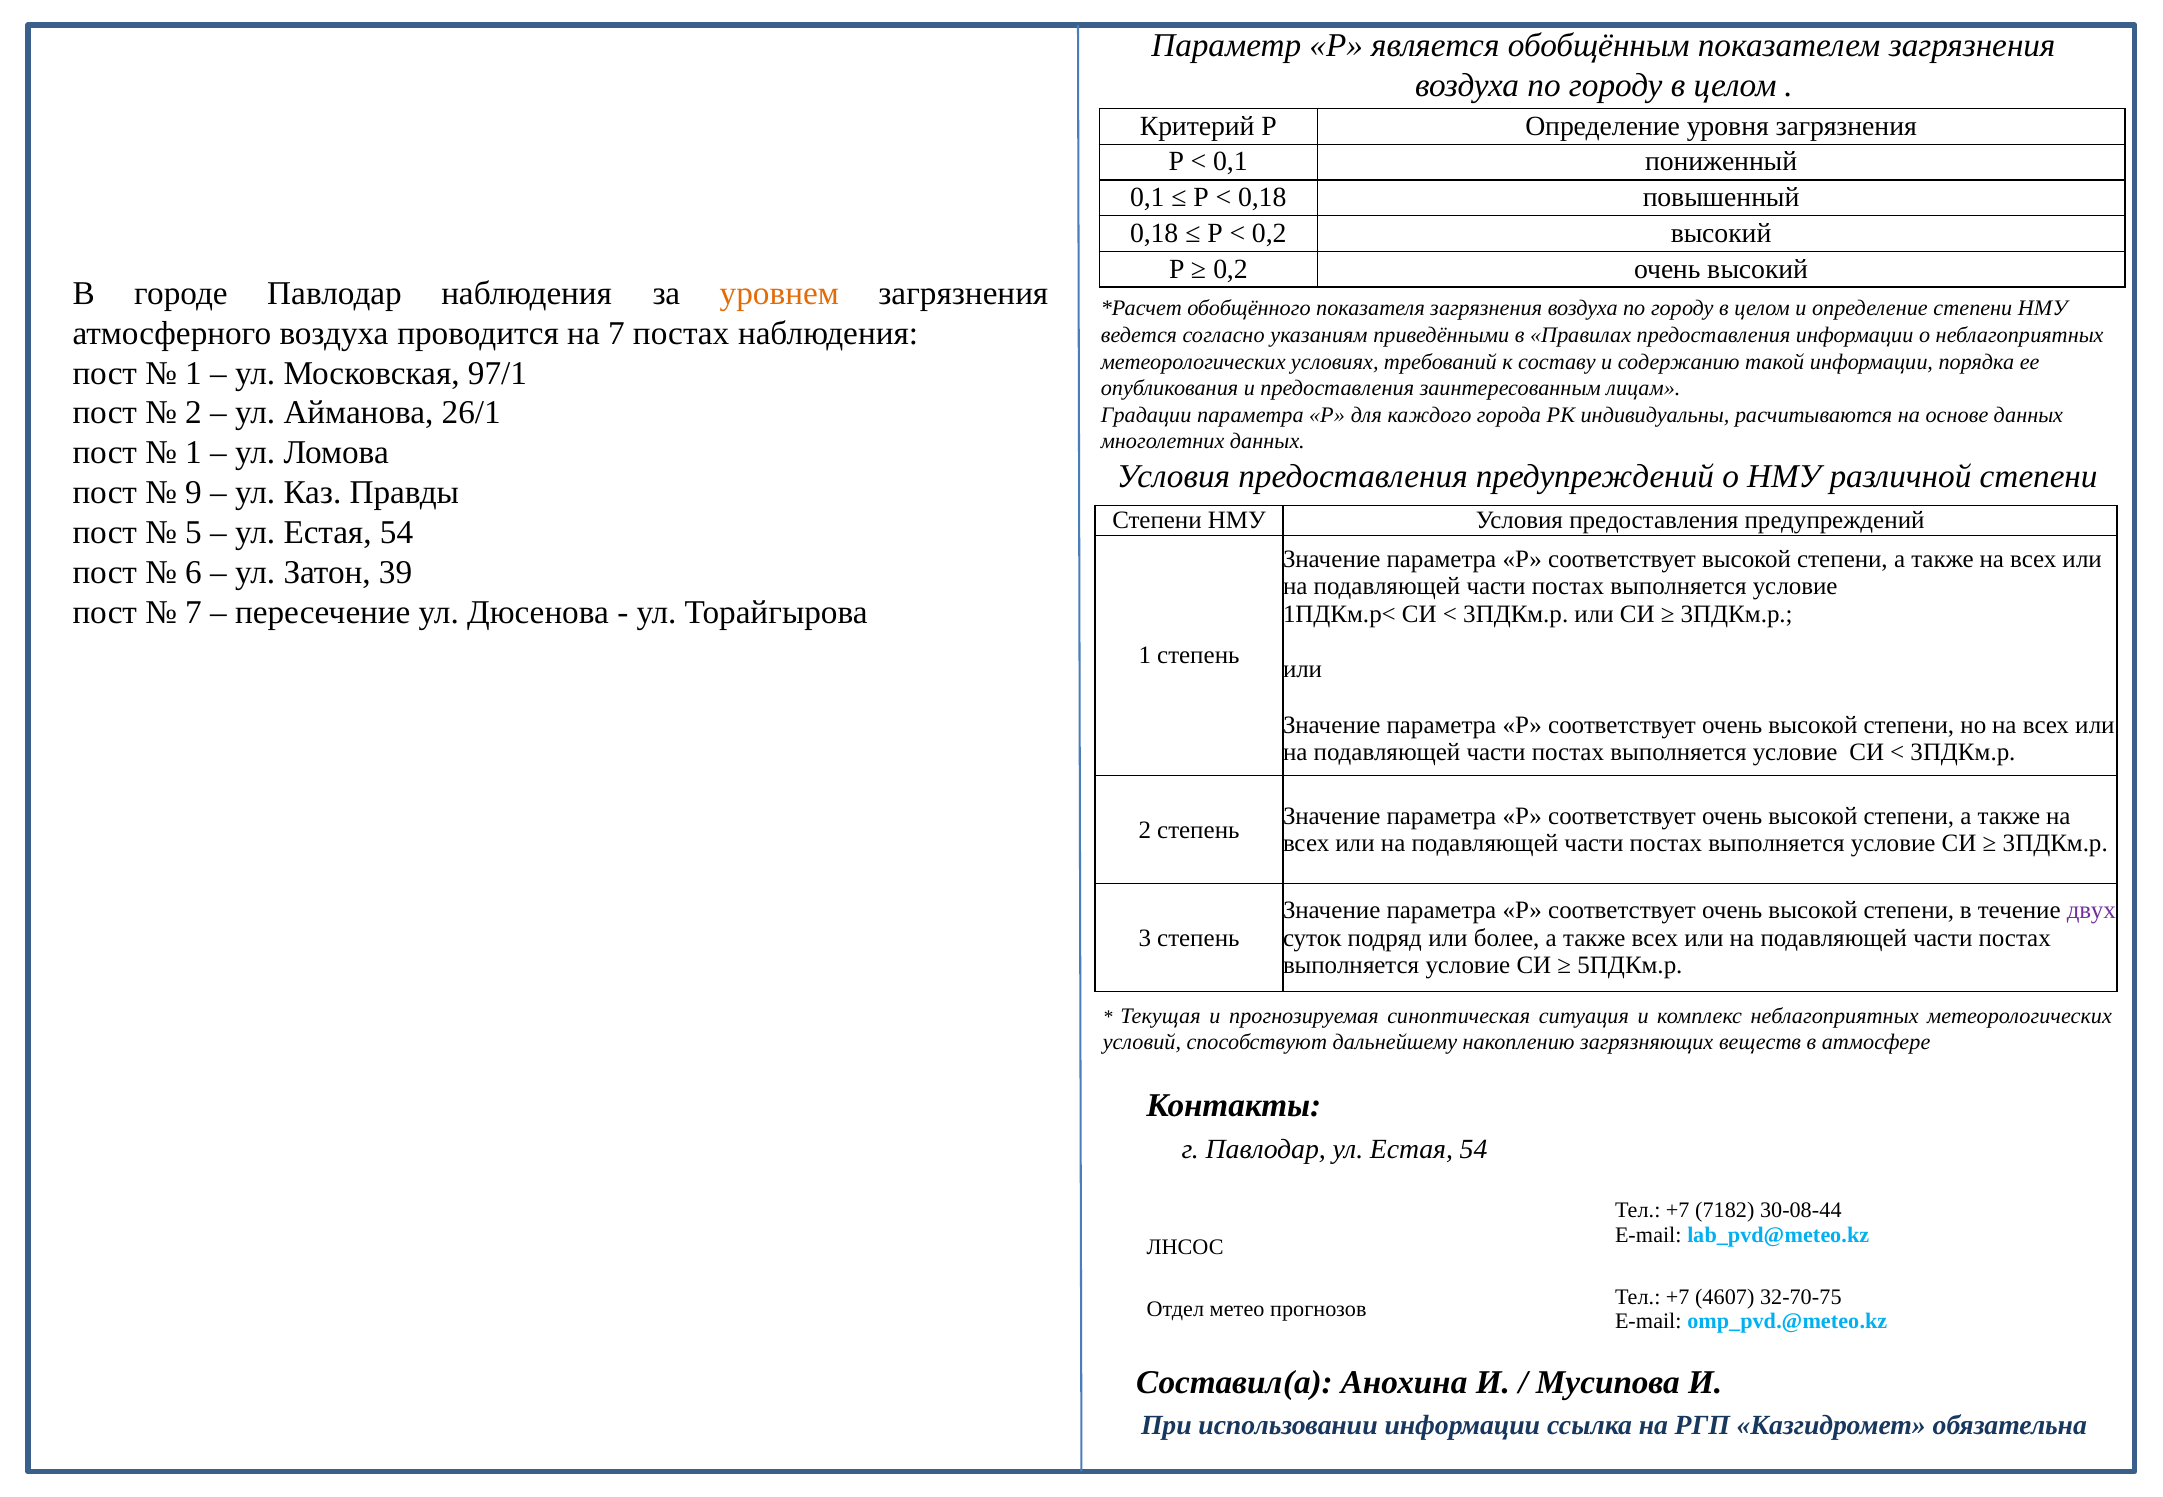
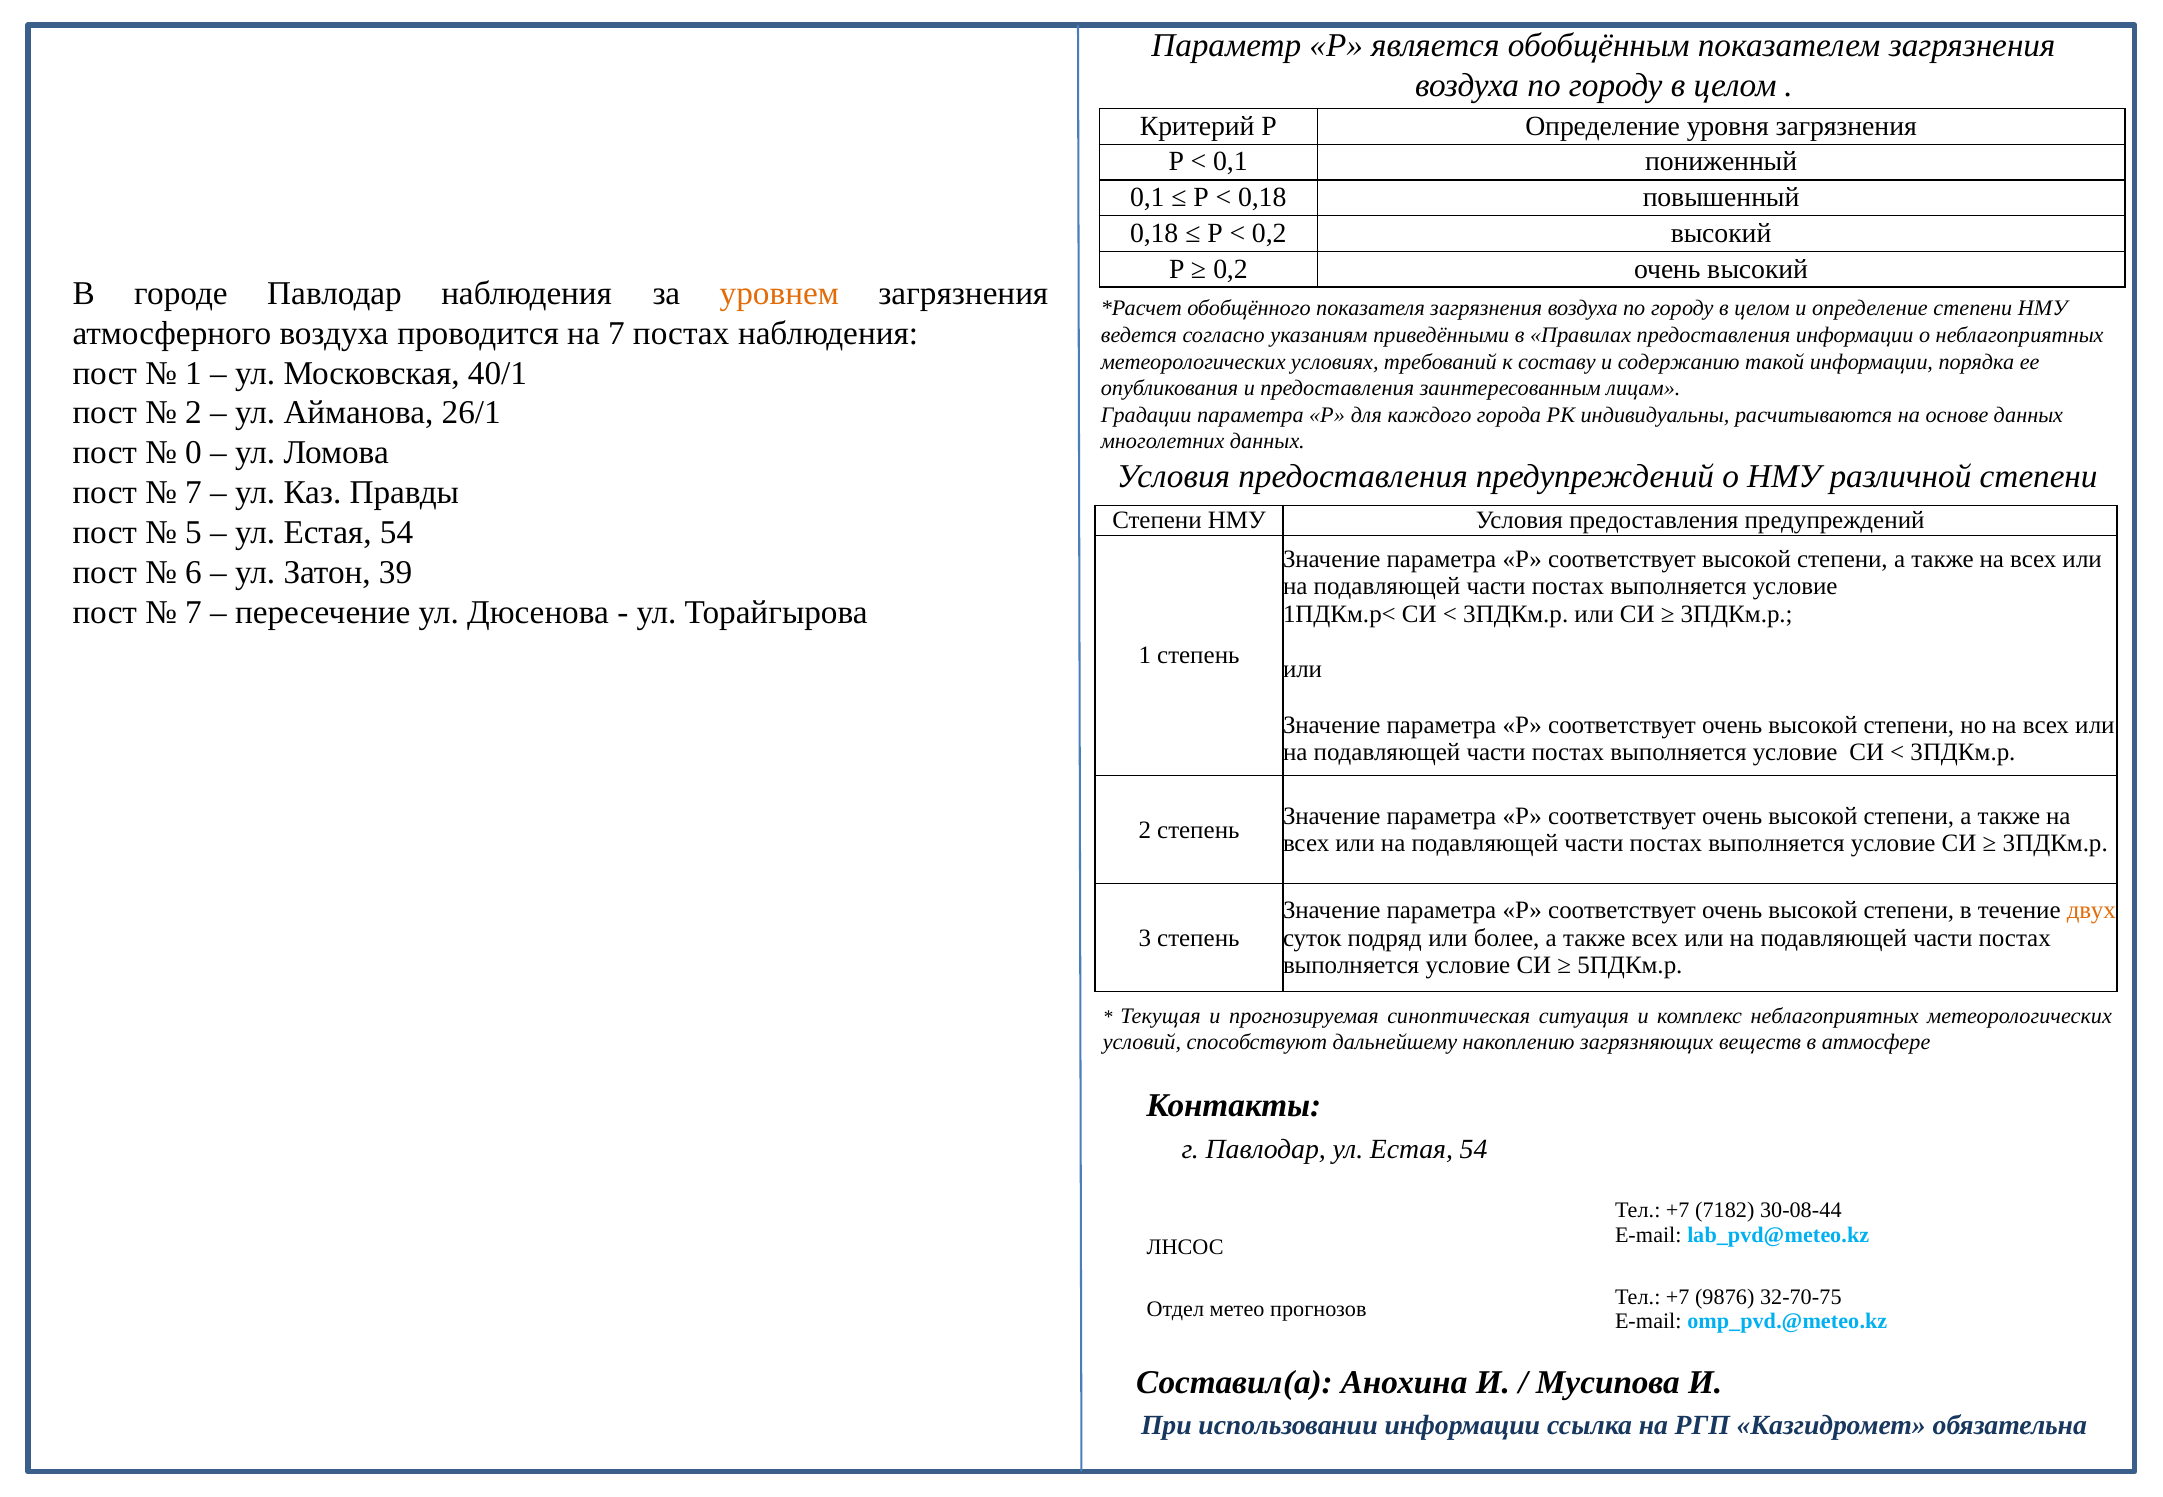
97/1: 97/1 -> 40/1 (498, 373)
1: 1 -> 0 (194, 453)
9: 9 -> 7 (194, 493)
двух colour: purple -> orange (2091, 911)
4607: 4607 -> 9876 (1725, 1297)
